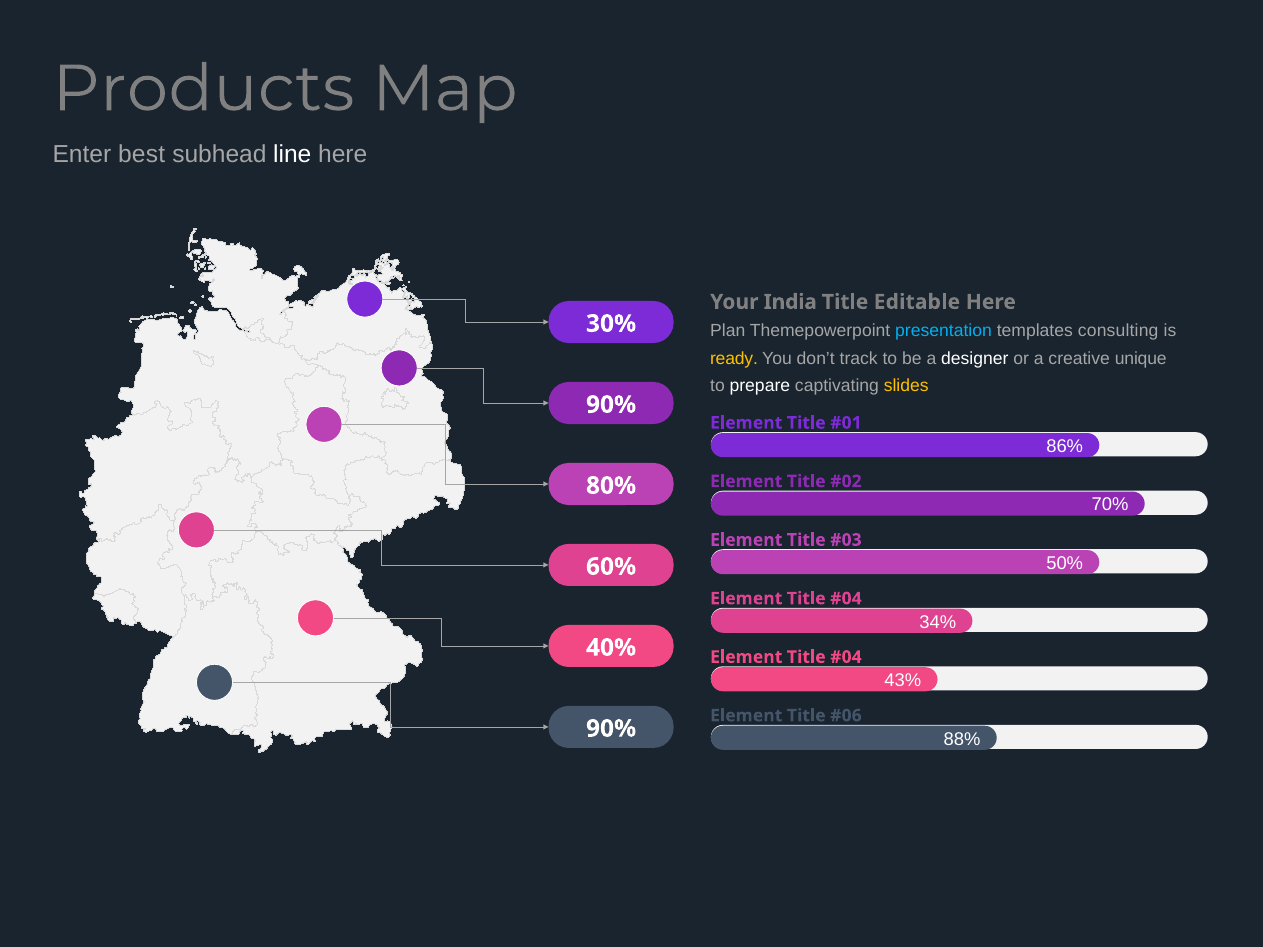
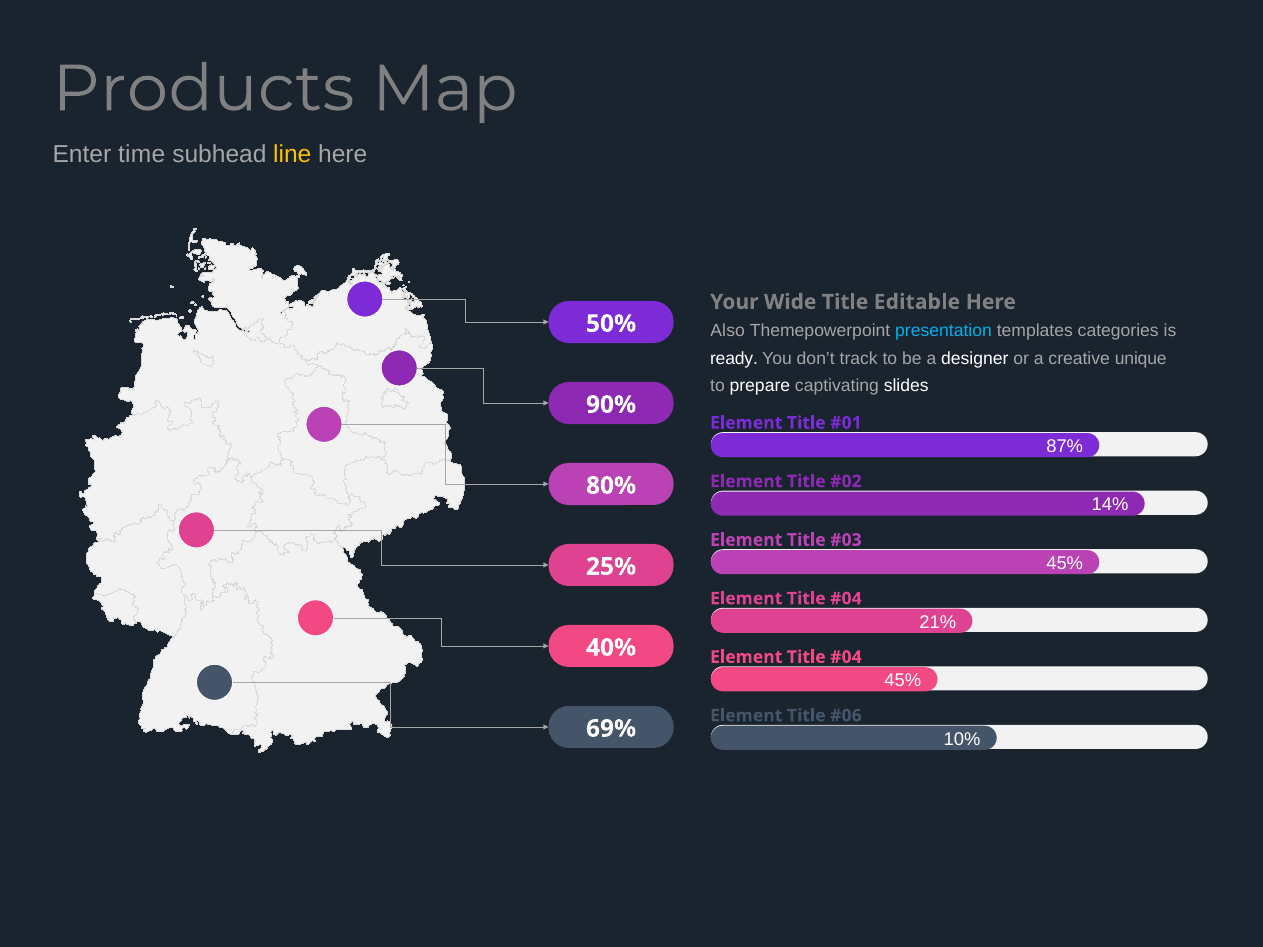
best: best -> time (142, 154)
line colour: white -> yellow (292, 154)
India: India -> Wide (790, 302)
30%: 30% -> 50% (611, 324)
Plan: Plan -> Also (728, 331)
consulting: consulting -> categories (1118, 331)
ready colour: yellow -> white (734, 359)
slides colour: yellow -> white (906, 386)
86%: 86% -> 87% (1065, 446)
70%: 70% -> 14% (1110, 505)
50%: 50% -> 45% (1065, 564)
60%: 60% -> 25% (611, 567)
34%: 34% -> 21% (938, 622)
43%: 43% -> 45% (903, 681)
90%: 90% -> 69% (611, 729)
88%: 88% -> 10% (962, 739)
